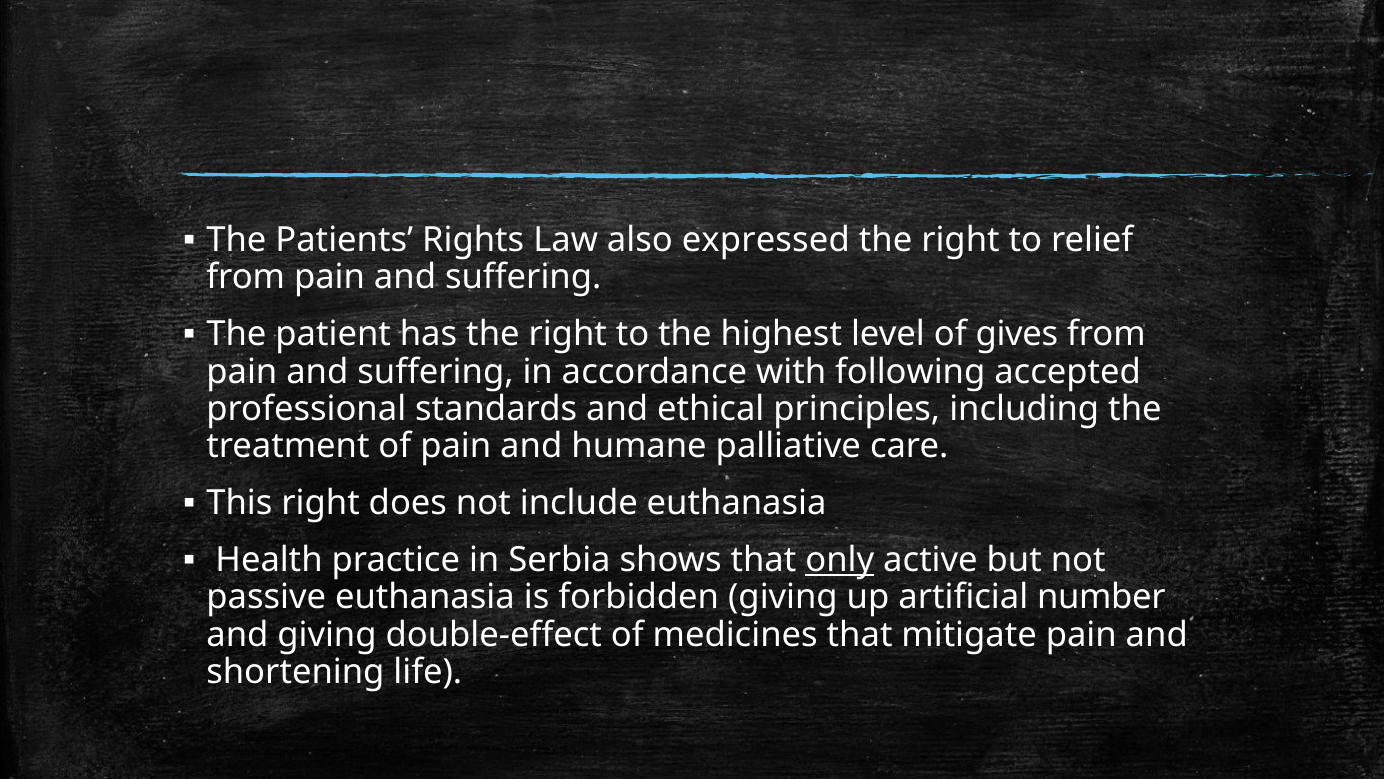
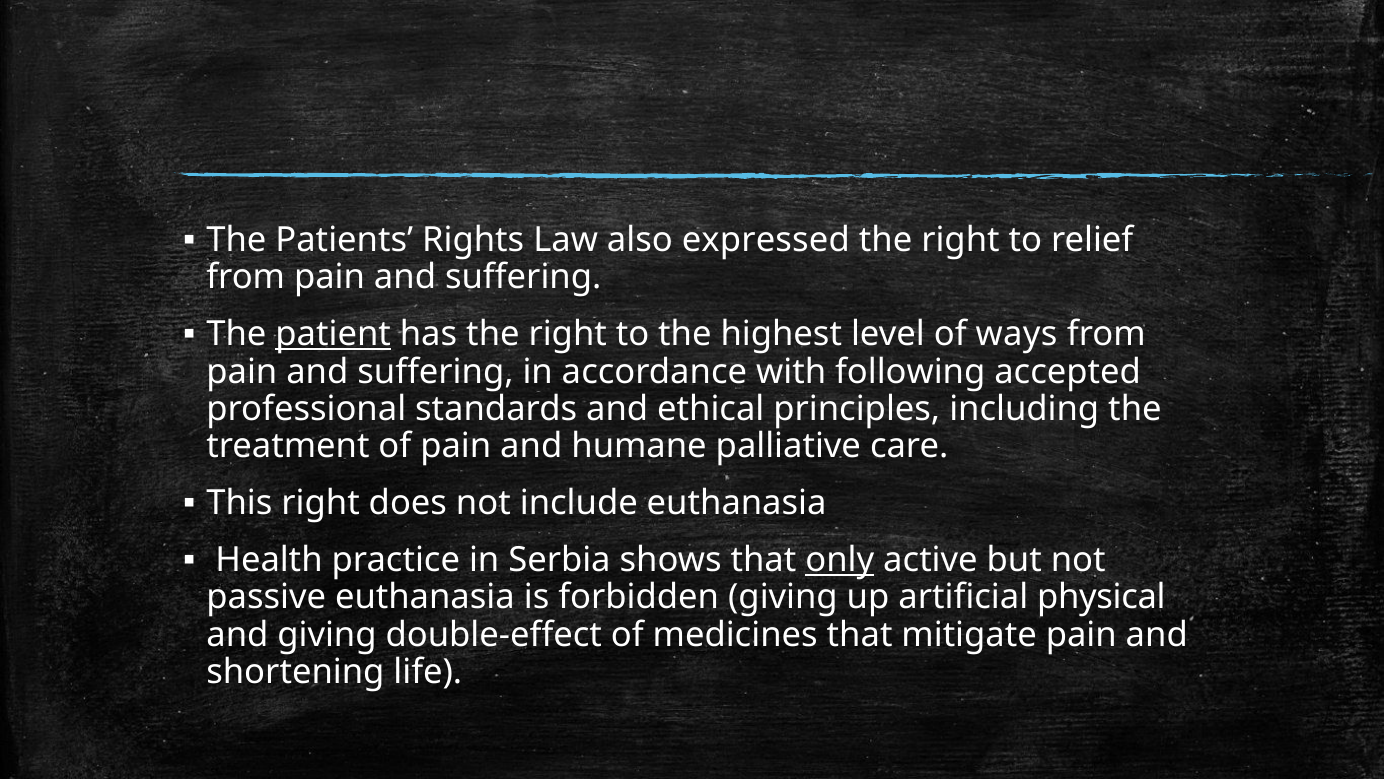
patient underline: none -> present (333, 334)
gives: gives -> ways (1017, 334)
number: number -> physical (1101, 597)
